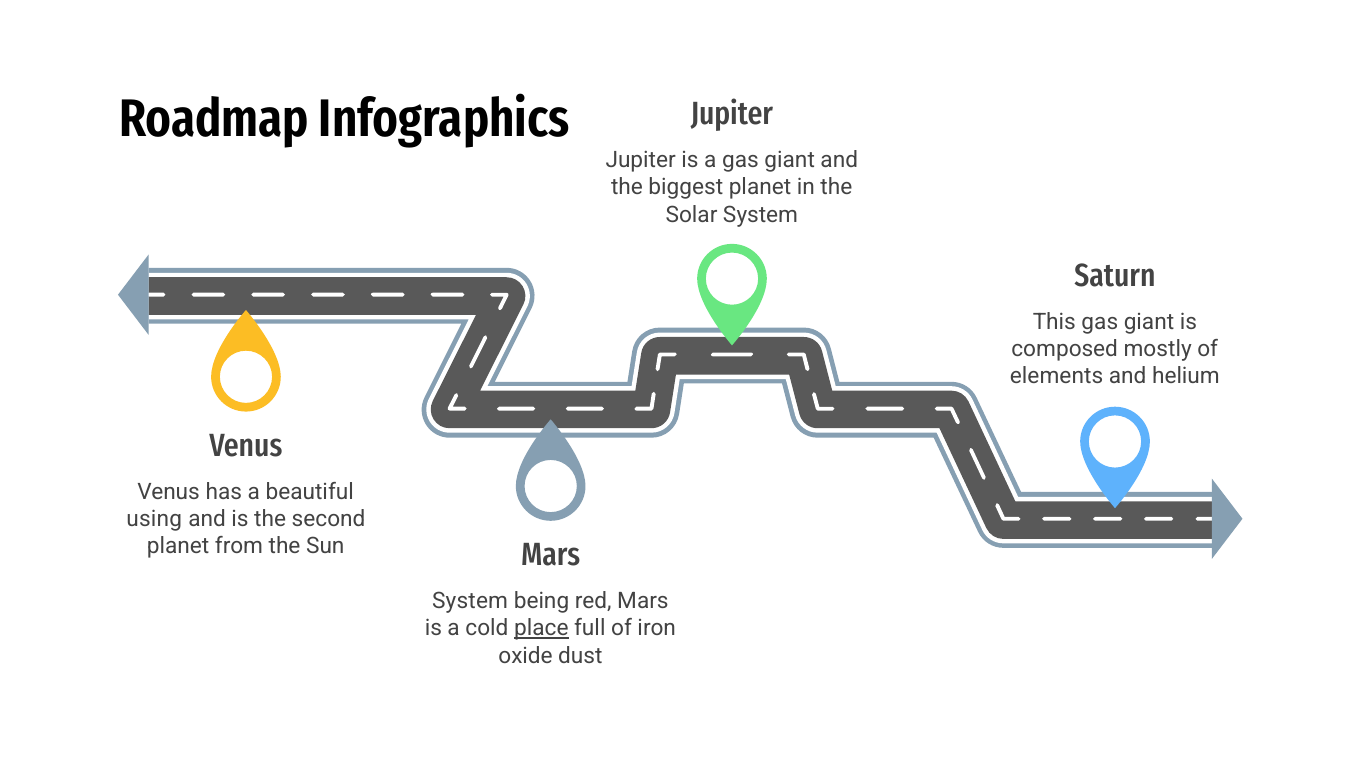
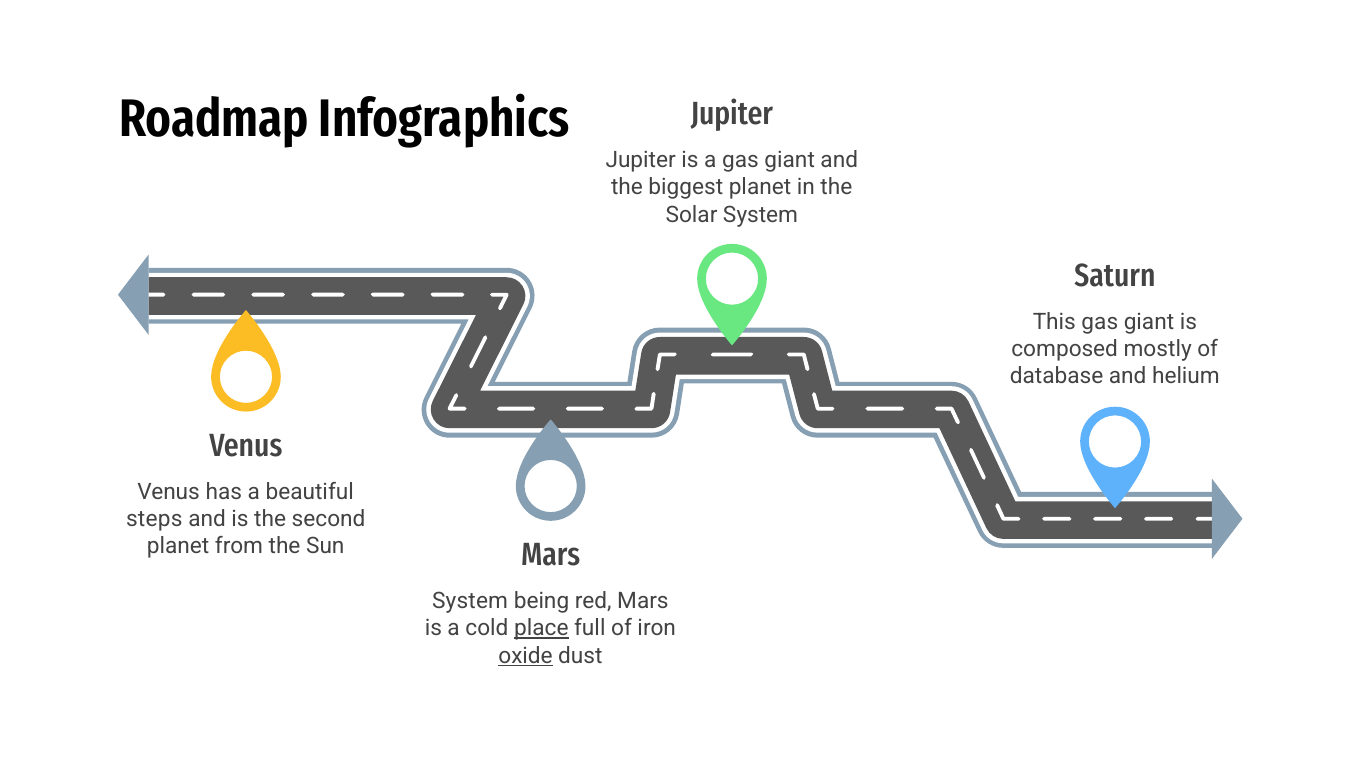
elements: elements -> database (1057, 376)
using: using -> steps (154, 520)
oxide underline: none -> present (526, 656)
